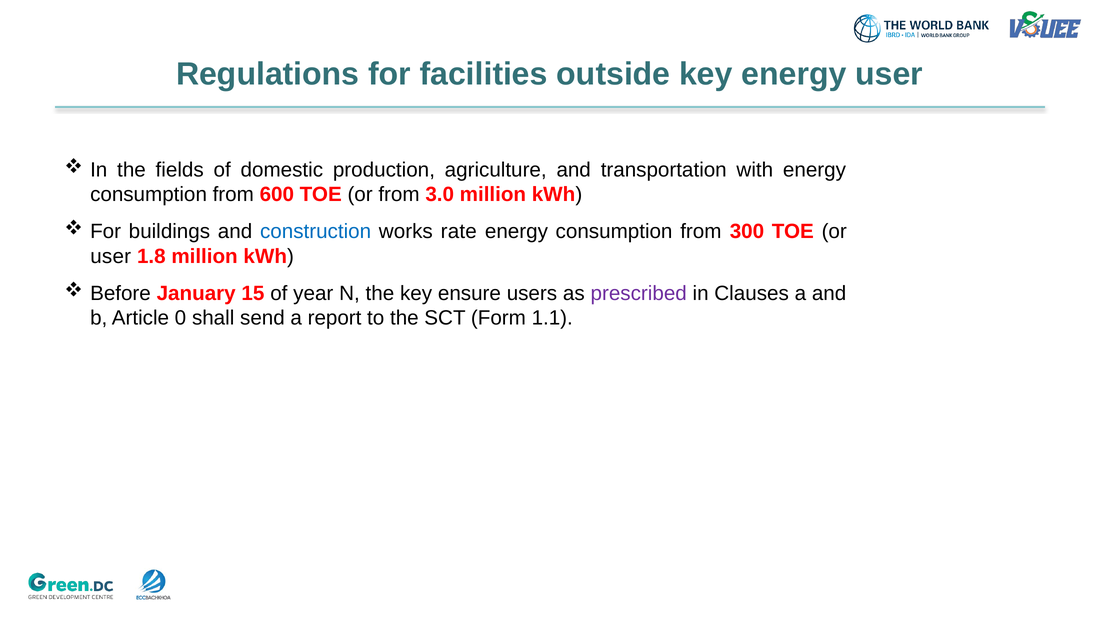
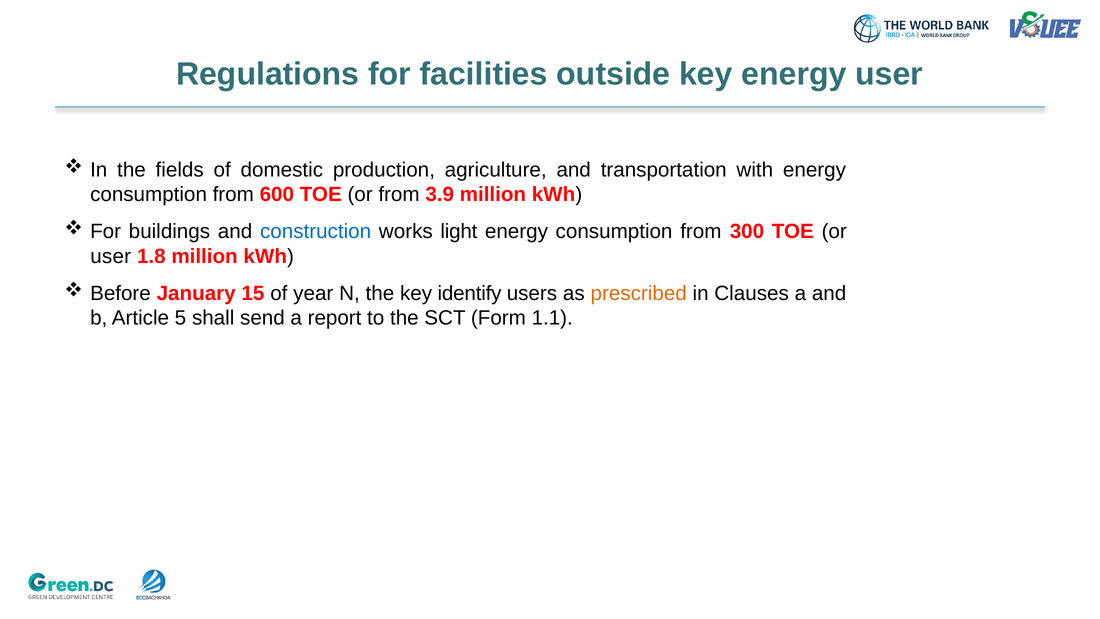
3.0: 3.0 -> 3.9 (440, 194)
rate: rate -> light (459, 231)
ensure: ensure -> identify (470, 293)
prescribed colour: purple -> orange (639, 293)
0: 0 -> 5 (180, 318)
